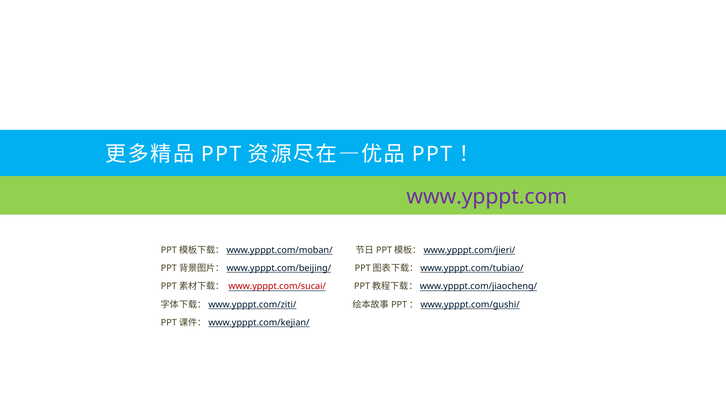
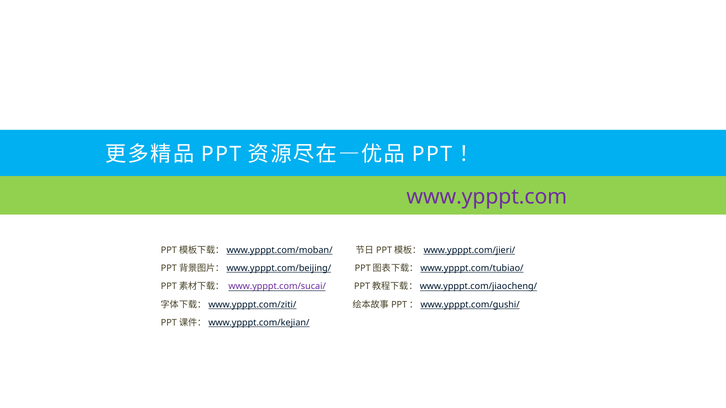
www.ypppt.com/sucai/ colour: red -> purple (277, 287)
